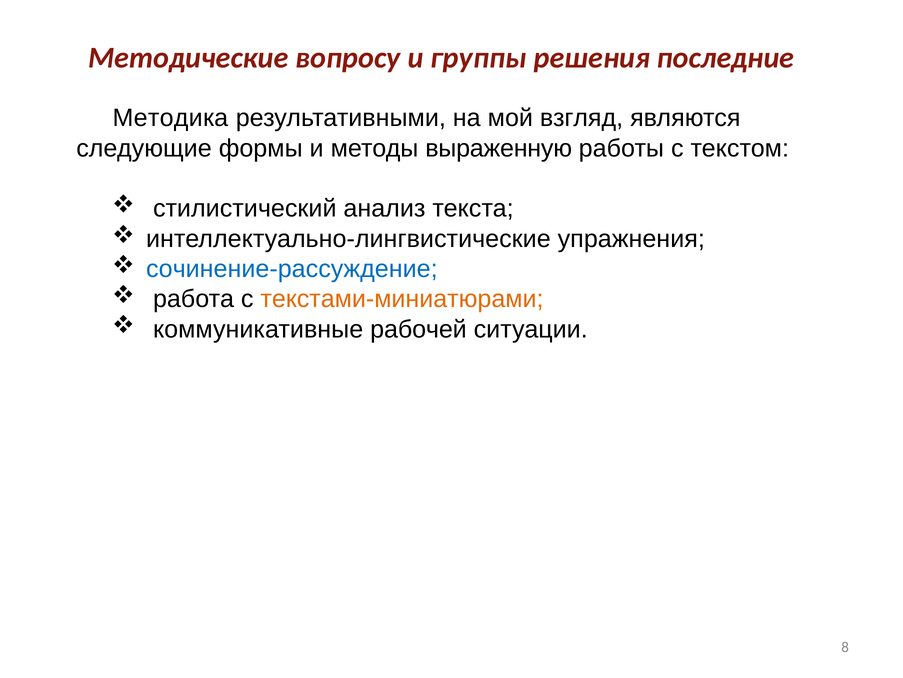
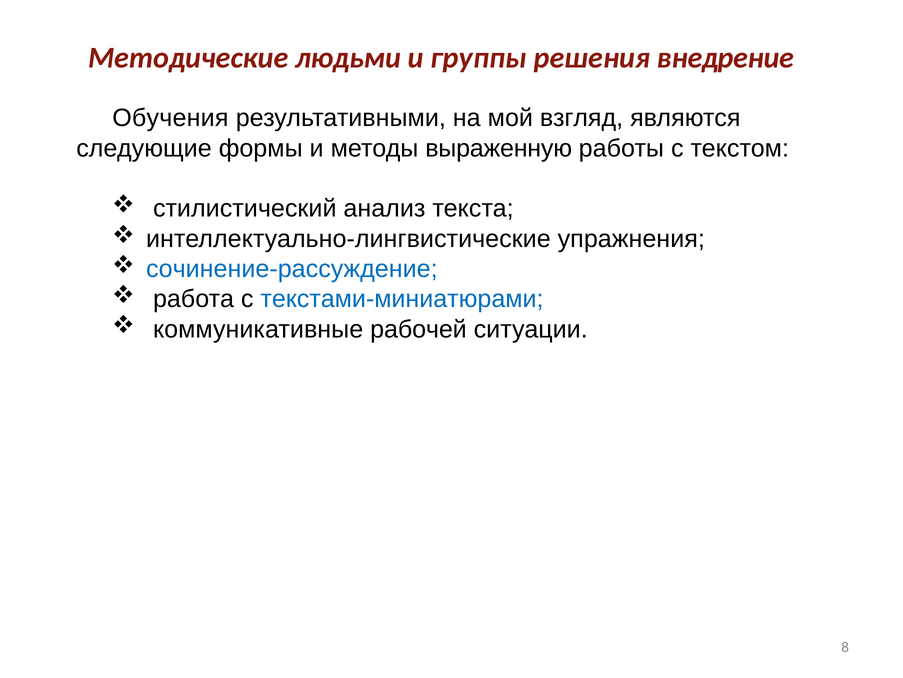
вопросу: вопросу -> людьми (348, 58)
последние: последние -> внедрение (726, 58)
Методика: Методика -> Обучения (170, 118)
текстами-миниатюрами colour: orange -> blue (402, 299)
